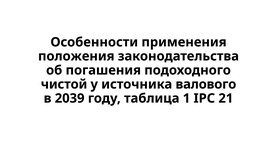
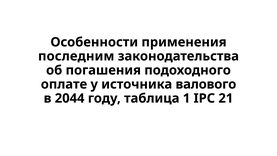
положения: положения -> последним (76, 56)
чистой: чистой -> оплате (64, 84)
2039: 2039 -> 2044 (70, 98)
